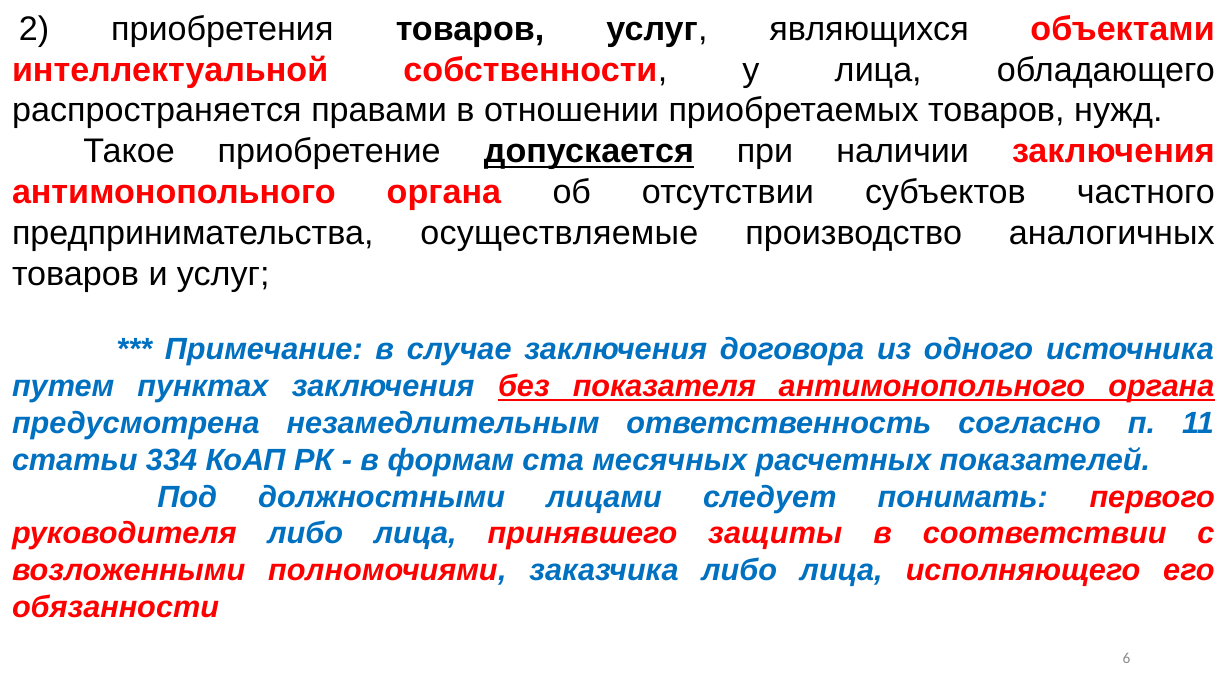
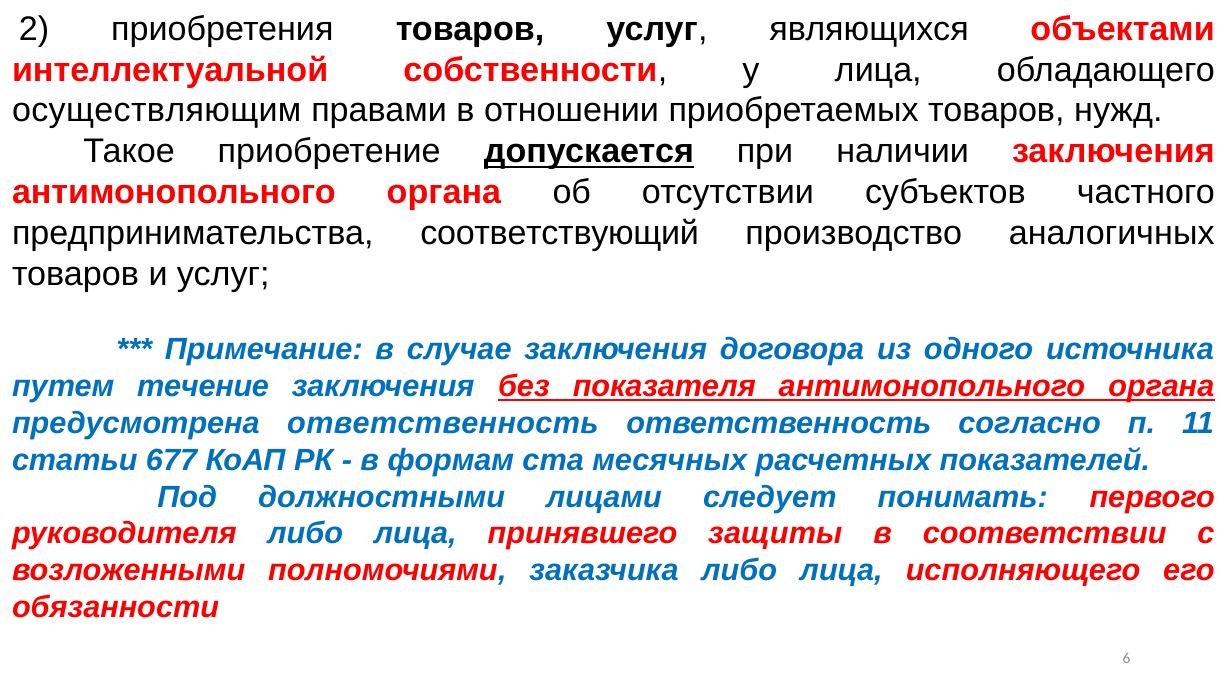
распространяется: распространяется -> осуществляющим (157, 111)
осуществляемые: осуществляемые -> соответствующий (560, 233)
пунктах: пунктах -> течение (203, 387)
предусмотрена незамедлительным: незамедлительным -> ответственность (443, 423)
334: 334 -> 677 (172, 460)
